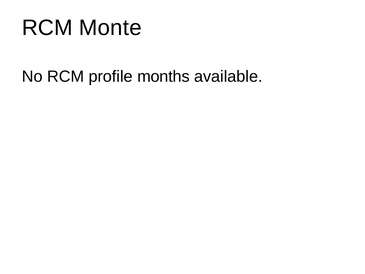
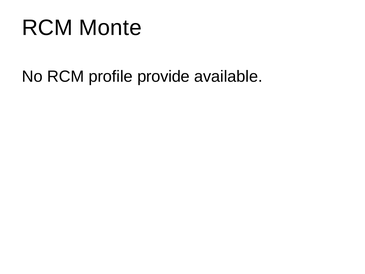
months: months -> provide (163, 77)
